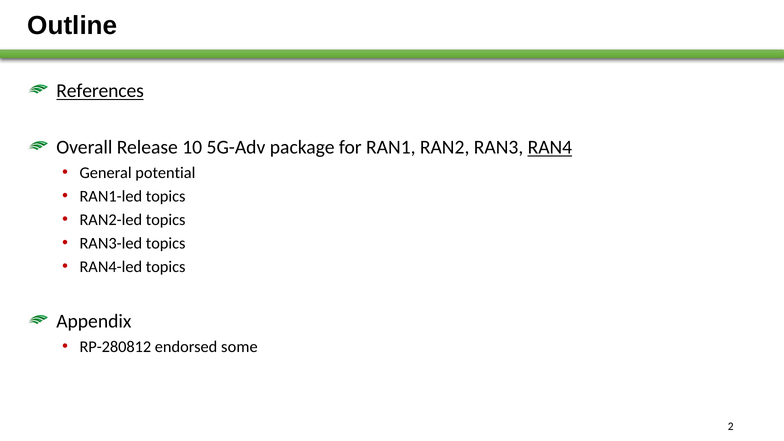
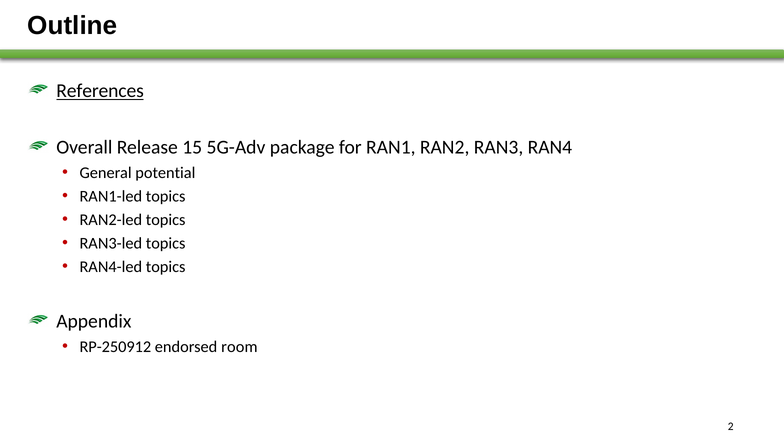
10: 10 -> 15 (192, 147)
RAN4 underline: present -> none (550, 147)
RP-280812: RP-280812 -> RP-250912 (115, 347)
some: some -> room (239, 347)
